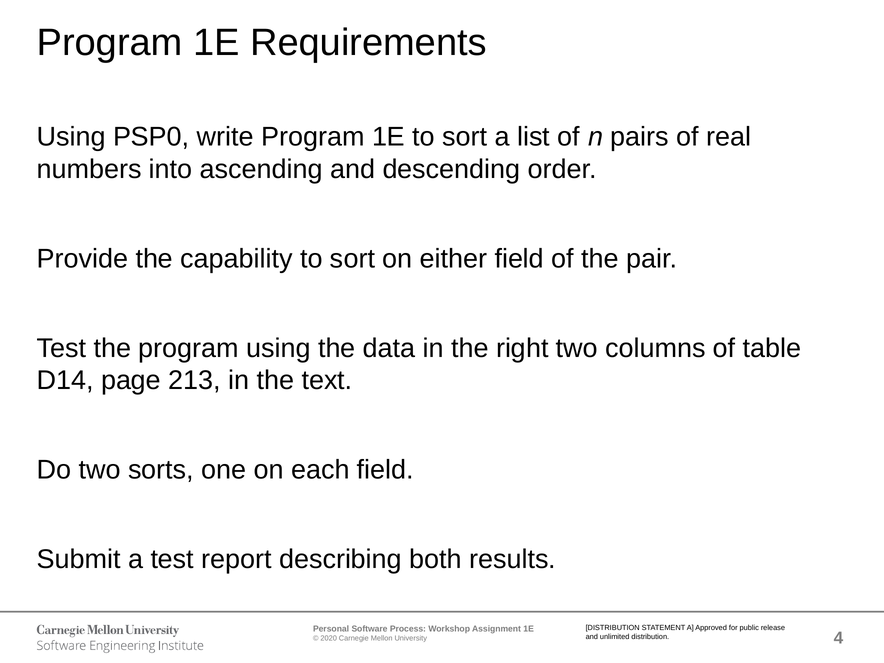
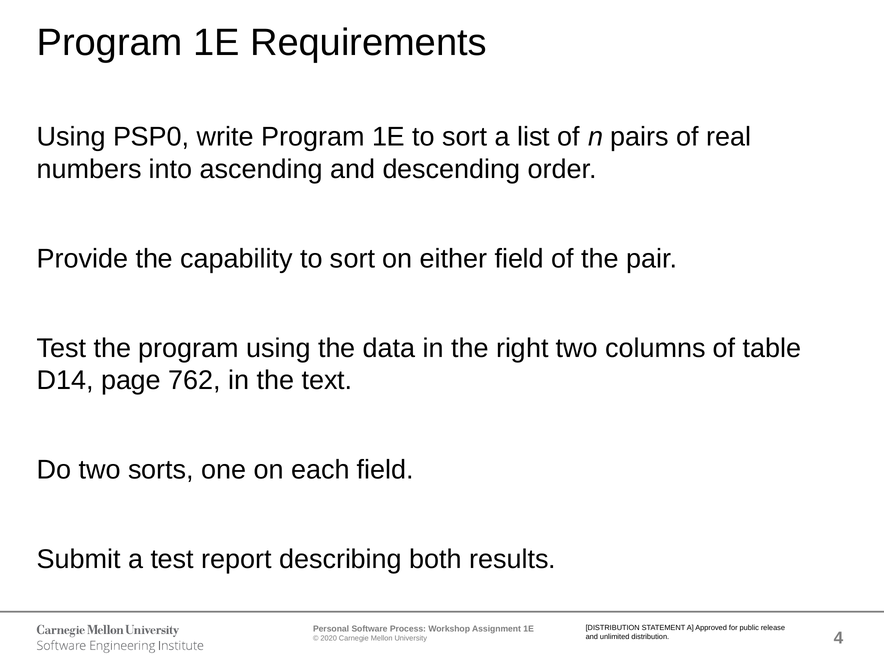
213: 213 -> 762 (195, 381)
